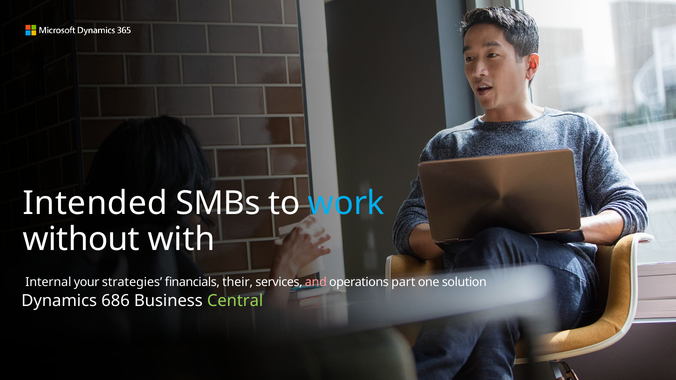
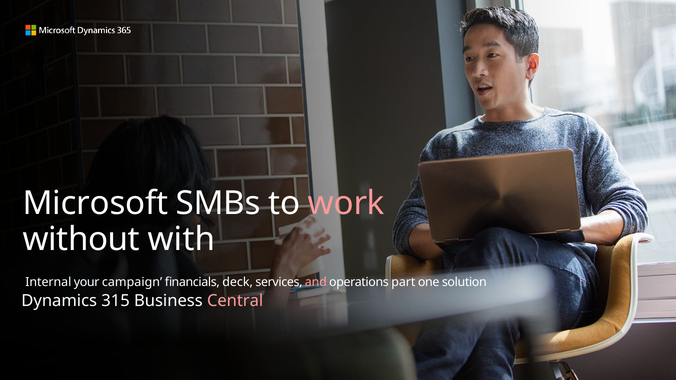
Intended: Intended -> Microsoft (95, 204)
work colour: light blue -> pink (346, 204)
strategies: strategies -> campaign (132, 282)
their: their -> deck (238, 282)
686: 686 -> 315 (116, 301)
Central colour: light green -> pink (235, 301)
